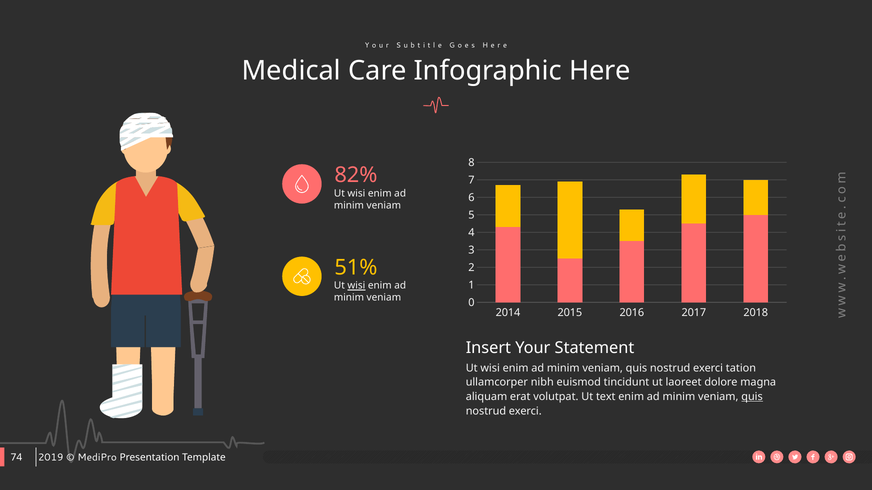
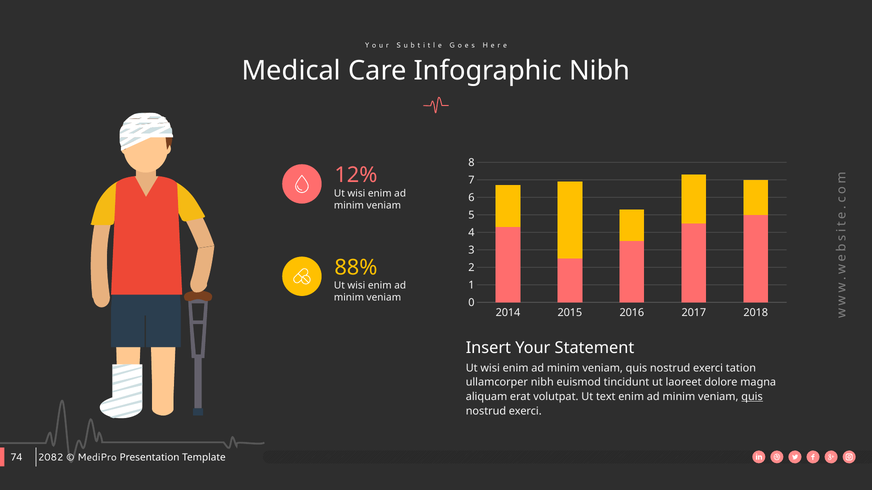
Infographic Here: Here -> Nibh (600, 71)
82%: 82% -> 12% (356, 175)
51%: 51% -> 88% (356, 268)
wisi underline: present -> none (356, 286)
2019: 2019 -> 2082 (51, 458)
